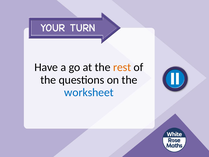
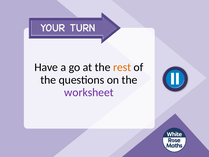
worksheet colour: blue -> purple (89, 92)
